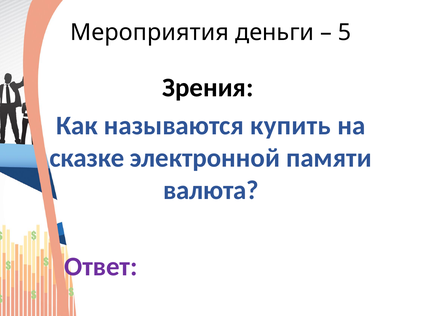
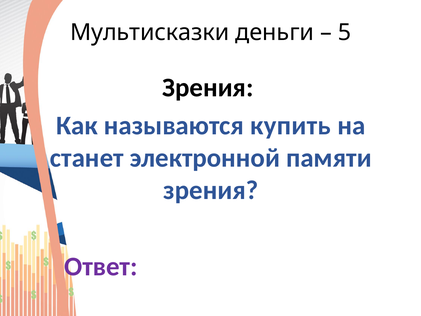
Мероприятия: Мероприятия -> Мультисказки (150, 32)
сказке: сказке -> станет (87, 158)
валюта: валюта -> зрения (211, 190)
